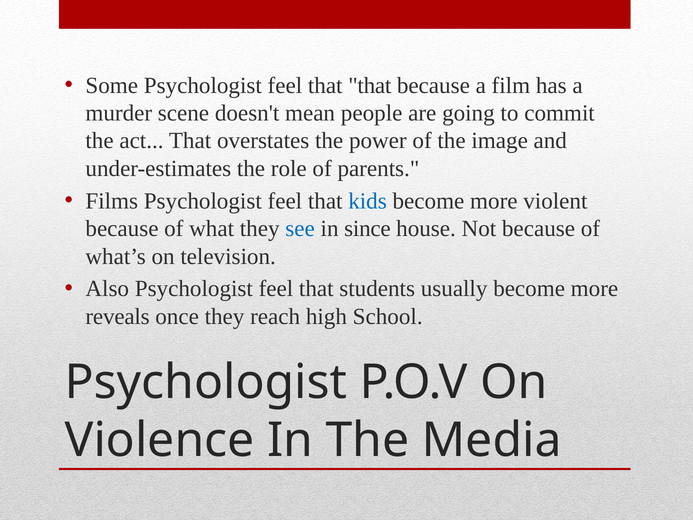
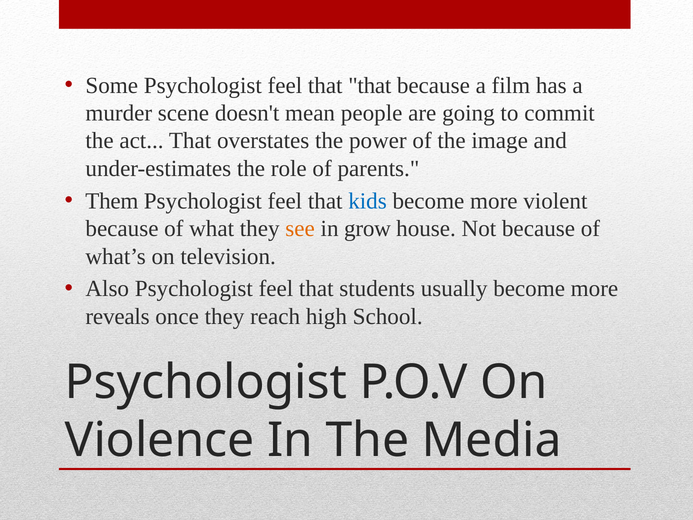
Films: Films -> Them (112, 201)
see colour: blue -> orange (300, 229)
since: since -> grow (367, 229)
